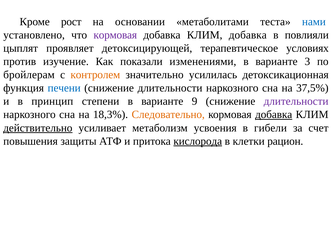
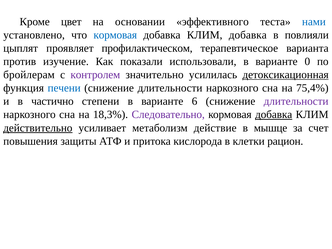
рост: рост -> цвет (71, 22)
метаболитами: метаболитами -> эффективного (213, 22)
кормовая colour: purple -> blue (115, 35)
детоксицирующей: детоксицирующей -> профилактическом (147, 48)
условиях: условиях -> варианта (307, 48)
изменениями: изменениями -> использовали (203, 61)
3: 3 -> 0 (307, 61)
контролем colour: orange -> purple (95, 75)
детоксикационная underline: none -> present (286, 75)
37,5%: 37,5% -> 75,4% (312, 88)
принцип: принцип -> частично (52, 101)
9: 9 -> 6 (195, 101)
Следовательно colour: orange -> purple (168, 115)
усвоения: усвоения -> действие (215, 128)
гибели: гибели -> мышце (271, 128)
кислорода underline: present -> none (198, 141)
